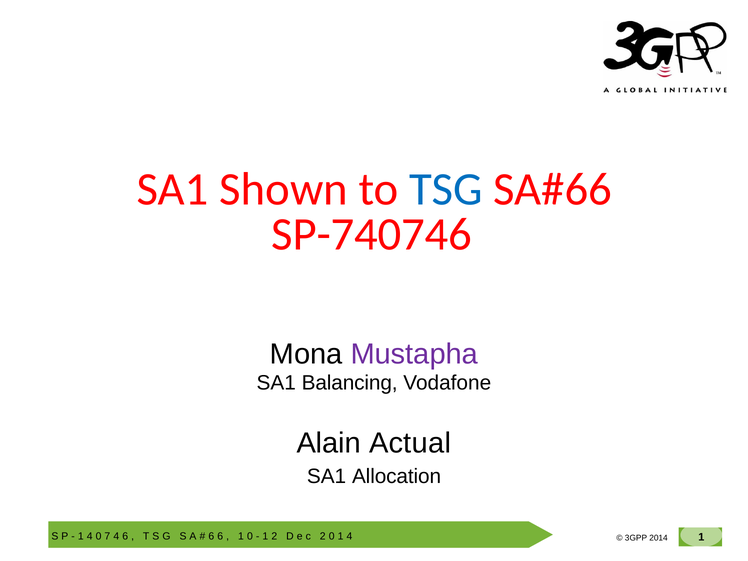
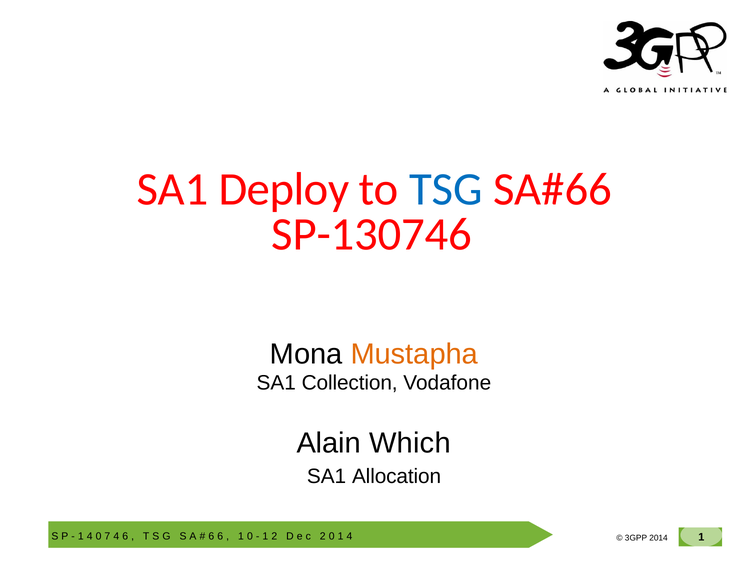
Shown: Shown -> Deploy (284, 189)
SP-740746: SP-740746 -> SP-130746 (372, 234)
Mustapha colour: purple -> orange (414, 354)
Balancing: Balancing -> Collection (350, 383)
Actual: Actual -> Which (410, 443)
